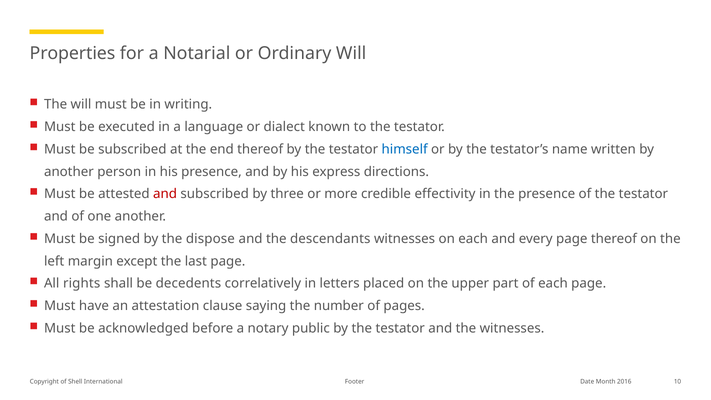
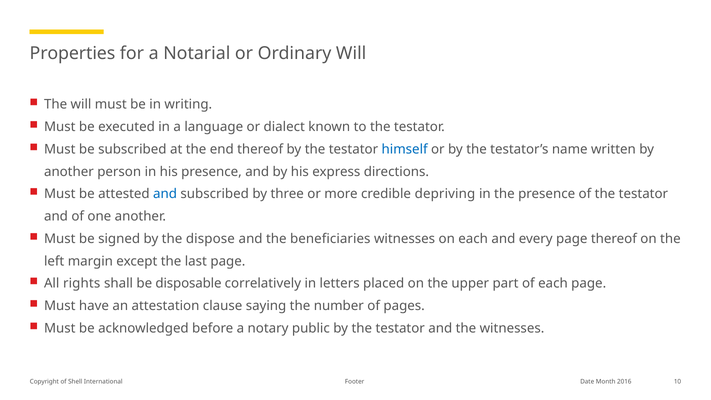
and colour: red -> blue (165, 194)
effectivity: effectivity -> depriving (445, 194)
descendants: descendants -> beneficiaries (330, 239)
decedents: decedents -> disposable (189, 284)
